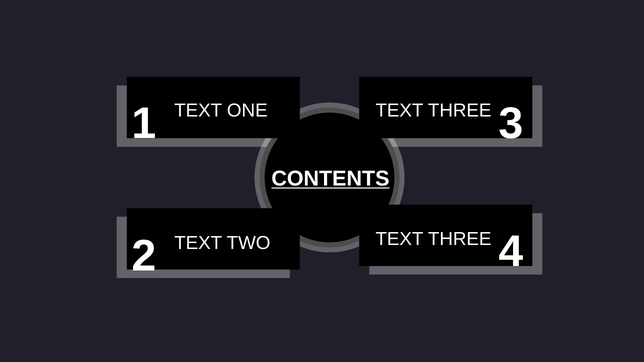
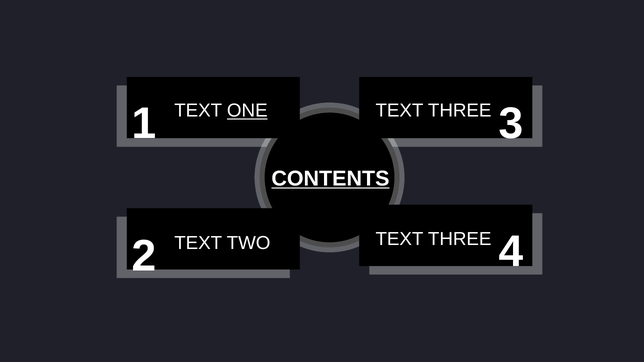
ONE underline: none -> present (247, 111)
